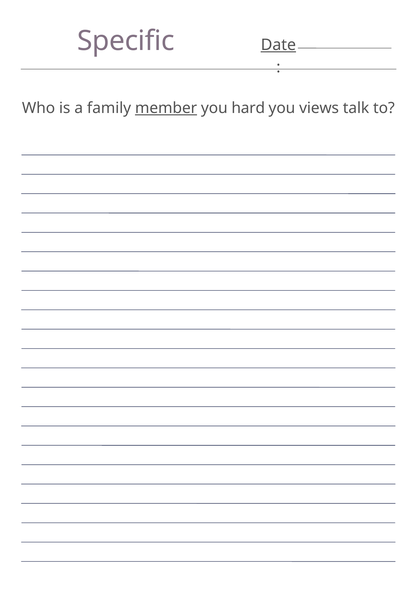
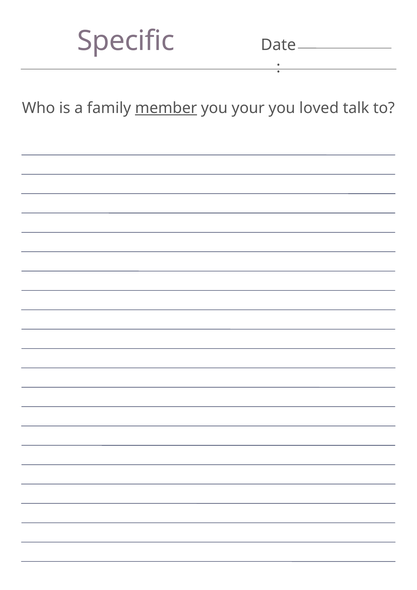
Date underline: present -> none (278, 45)
hard: hard -> your (248, 108)
views: views -> loved (319, 108)
